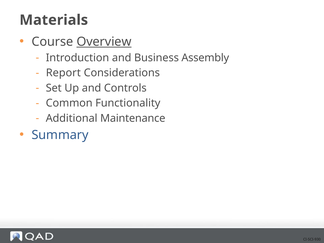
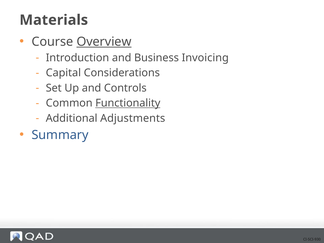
Assembly: Assembly -> Invoicing (205, 58)
Report: Report -> Capital (63, 73)
Functionality underline: none -> present (128, 103)
Maintenance: Maintenance -> Adjustments (133, 118)
